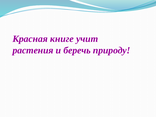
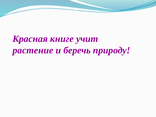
растения: растения -> растение (33, 50)
